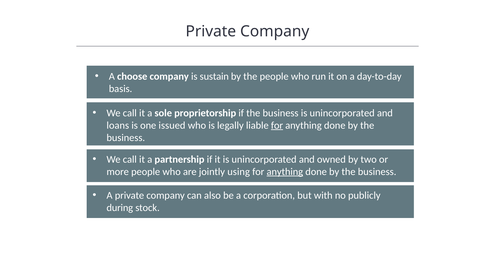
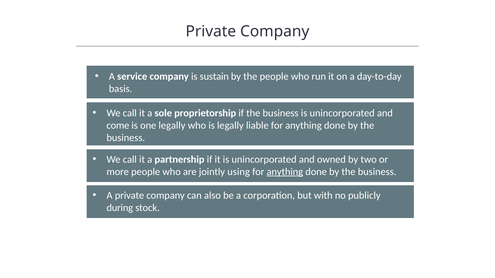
choose: choose -> service (132, 77)
loans: loans -> come (118, 126)
one issued: issued -> legally (172, 126)
for underline: present -> none (277, 126)
